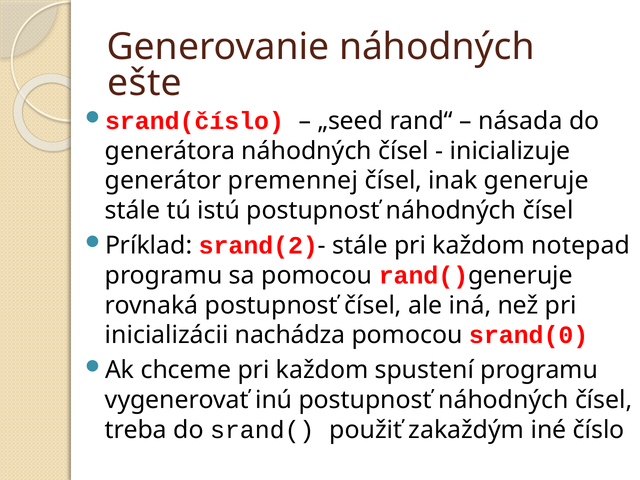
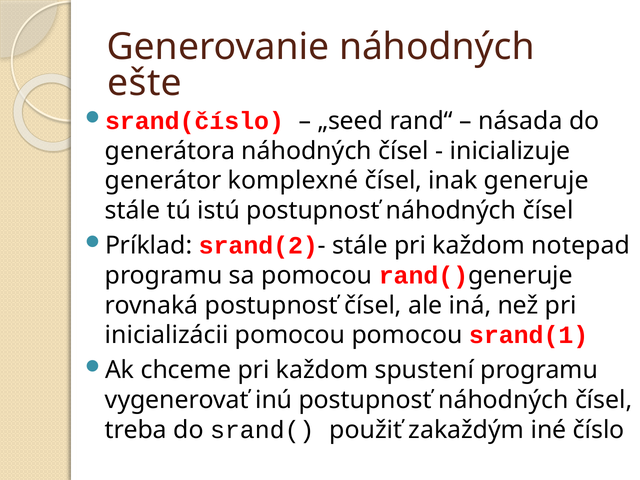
premennej: premennej -> komplexné (293, 181)
inicializácii nachádza: nachádza -> pomocou (290, 335)
srand(0: srand(0 -> srand(1 (529, 335)
